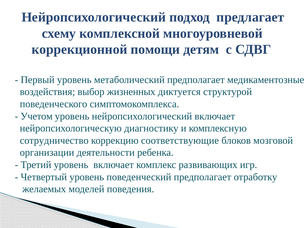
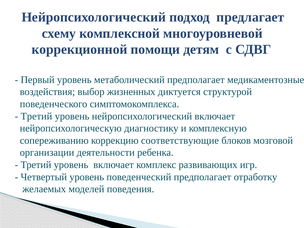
Учетом: Учетом -> Третий (36, 116)
сотрудничество: сотрудничество -> сопереживанию (54, 140)
